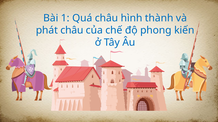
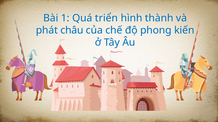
Quá châu: châu -> triển (106, 18)
